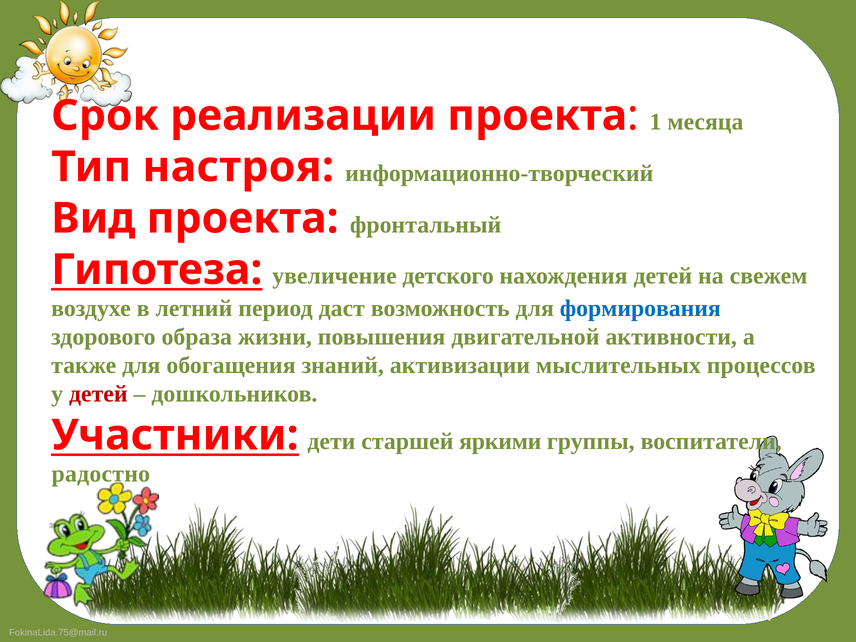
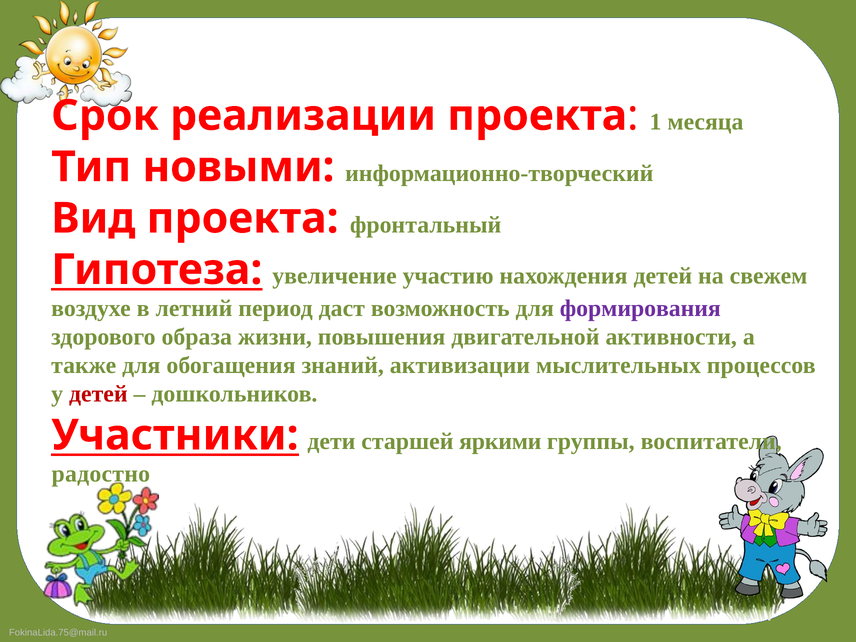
настроя: настроя -> новыми (238, 167)
детского: детского -> участию (448, 276)
формирования colour: blue -> purple (640, 308)
